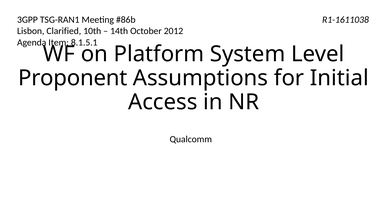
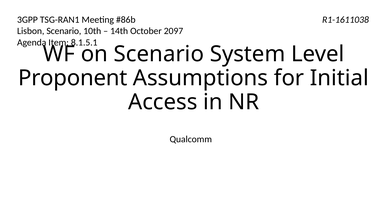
Lisbon Clarified: Clarified -> Scenario (64, 31)
2012: 2012 -> 2097 (174, 31)
on Platform: Platform -> Scenario (159, 54)
